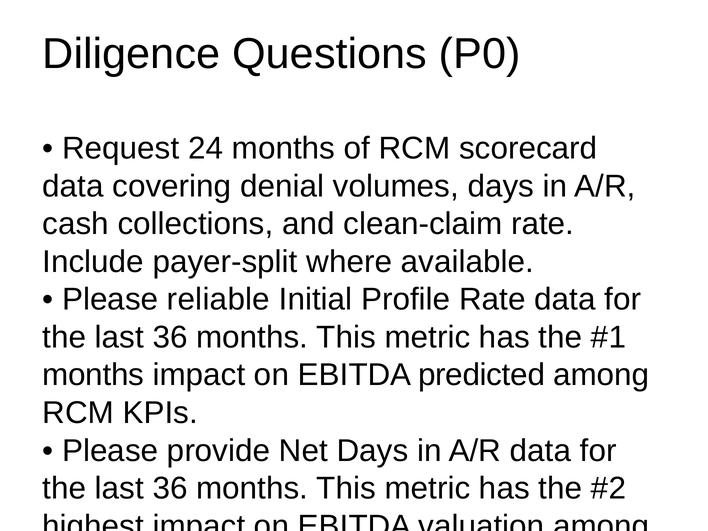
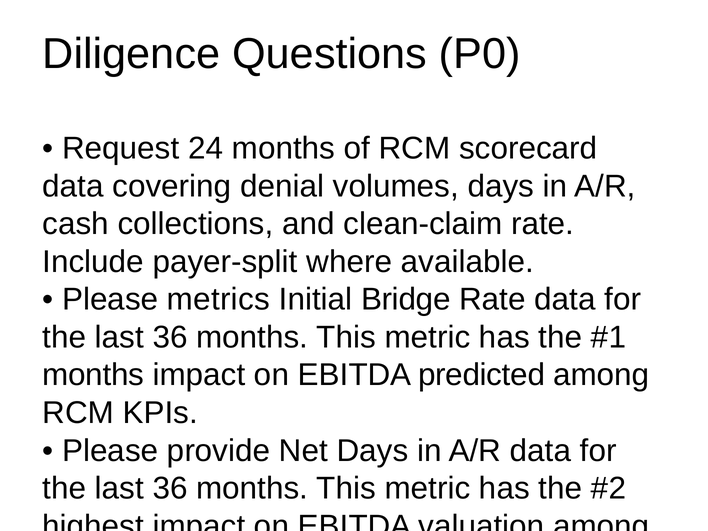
reliable: reliable -> metrics (218, 300)
Profile: Profile -> Bridge (406, 300)
